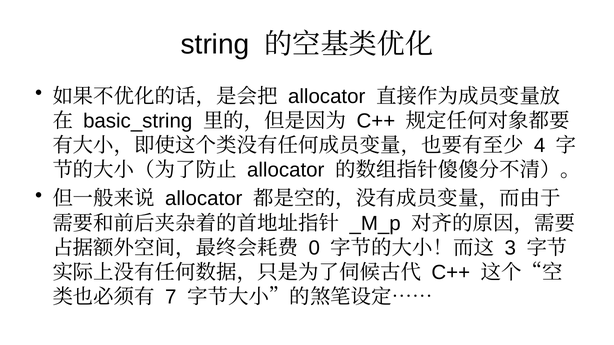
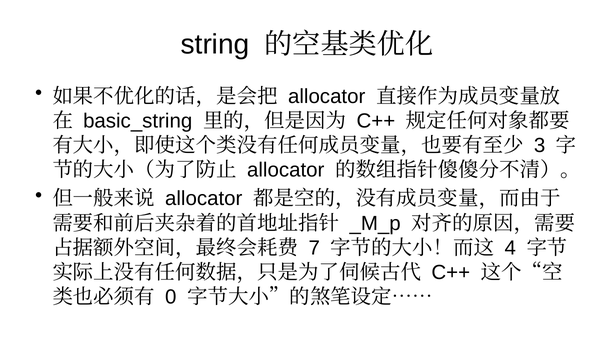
4: 4 -> 3 (540, 146)
0: 0 -> 7 (314, 248)
3: 3 -> 4 (510, 248)
7: 7 -> 0 (171, 297)
